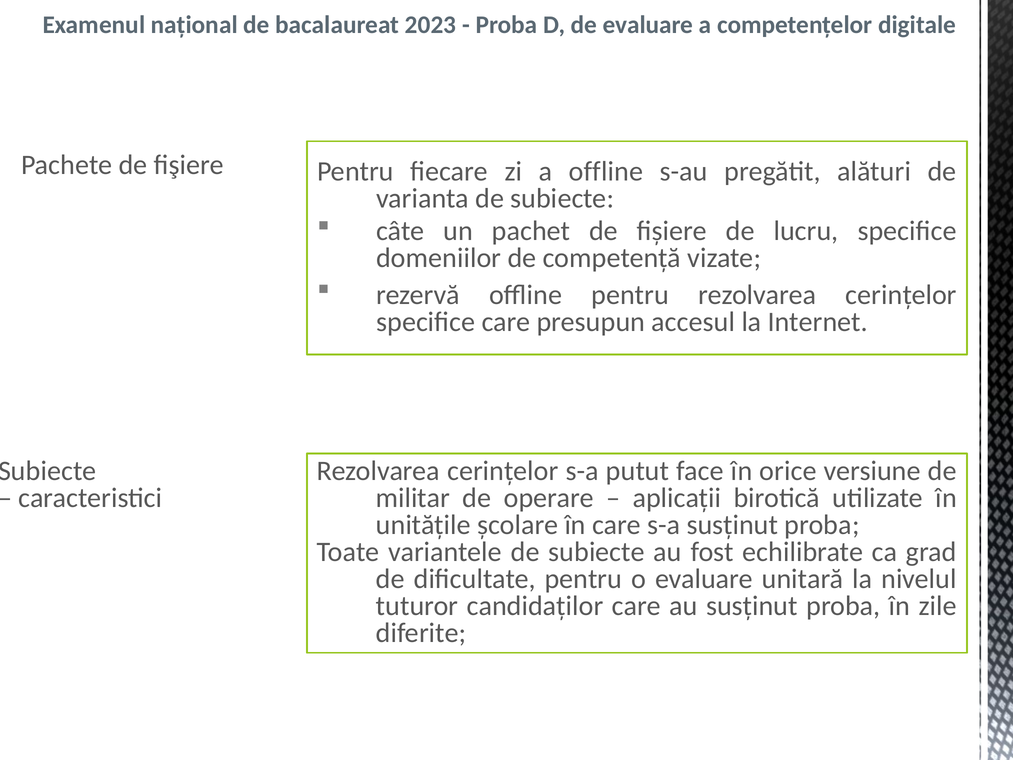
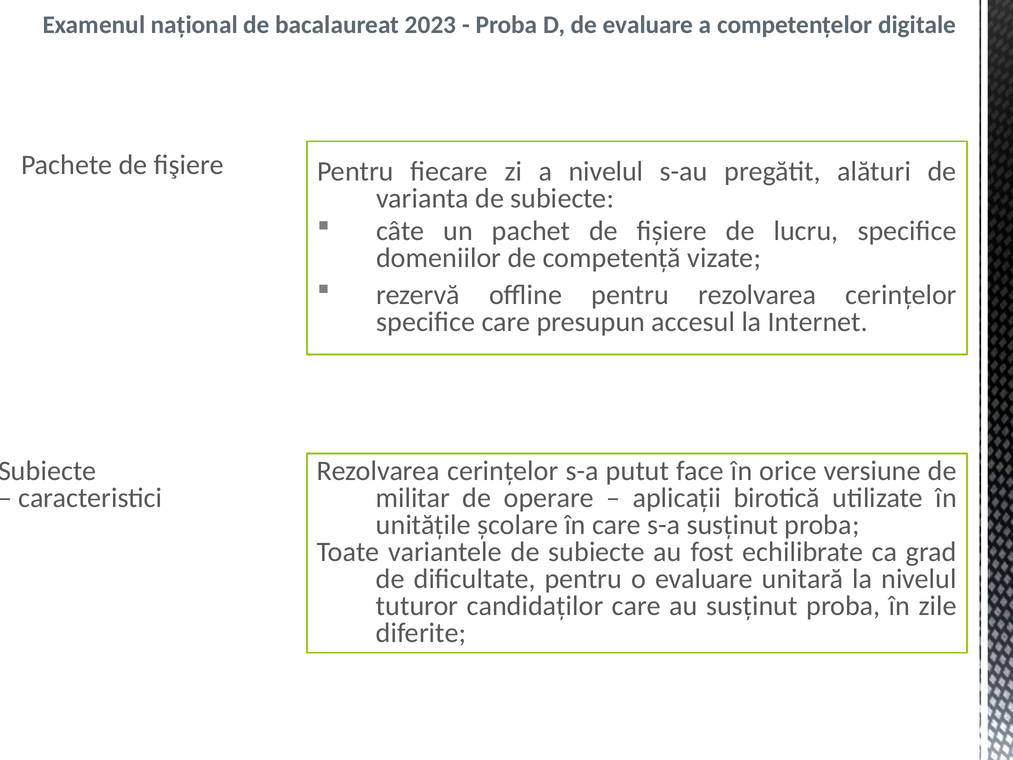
a offline: offline -> nivelul (606, 171)
